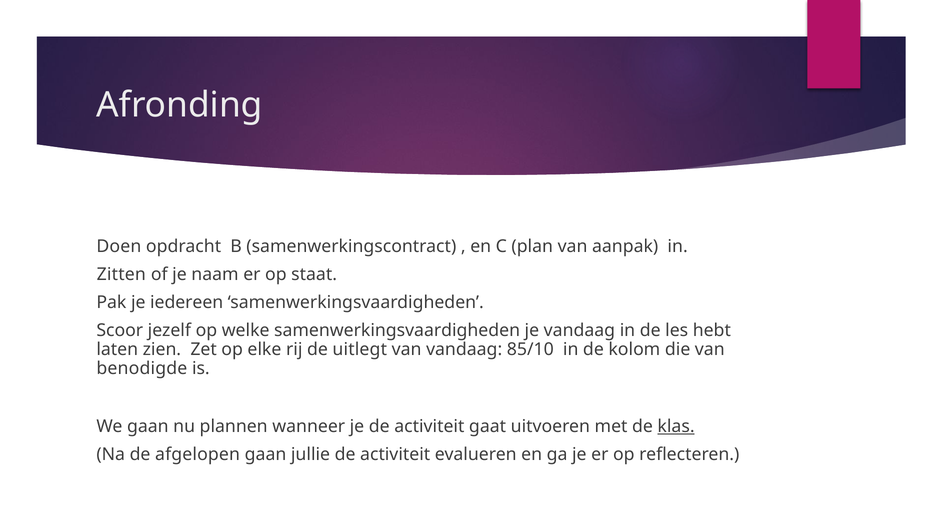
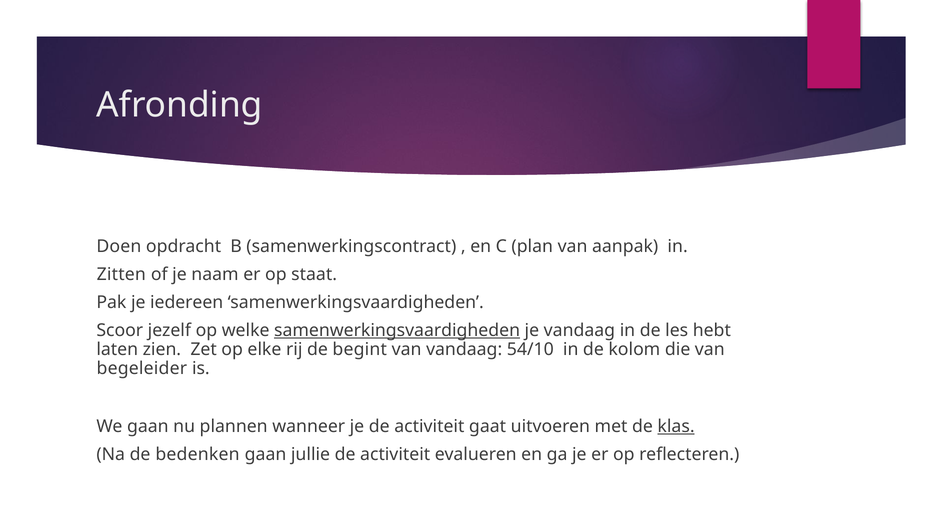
samenwerkingsvaardigheden underline: none -> present (397, 331)
uitlegt: uitlegt -> begint (360, 350)
85/10: 85/10 -> 54/10 (530, 350)
benodigde: benodigde -> begeleider (142, 369)
afgelopen: afgelopen -> bedenken (198, 455)
